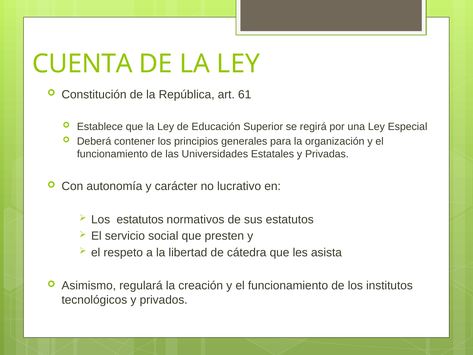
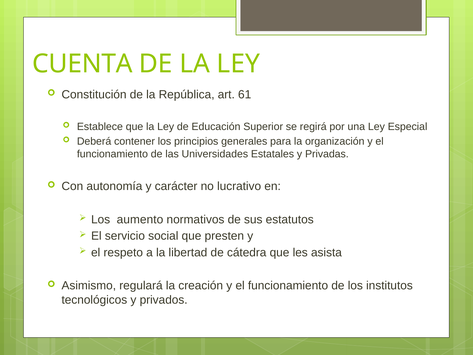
Los estatutos: estatutos -> aumento (140, 219)
